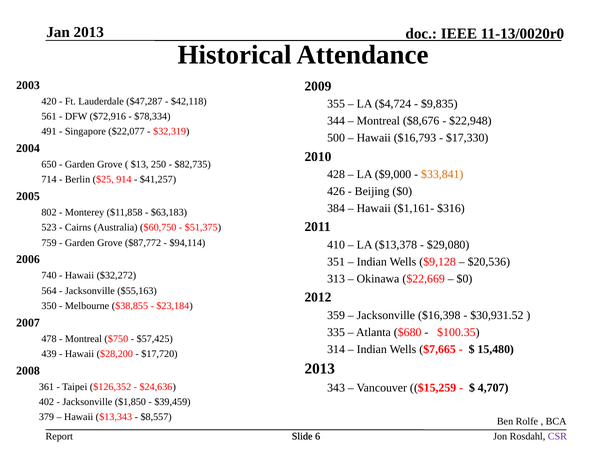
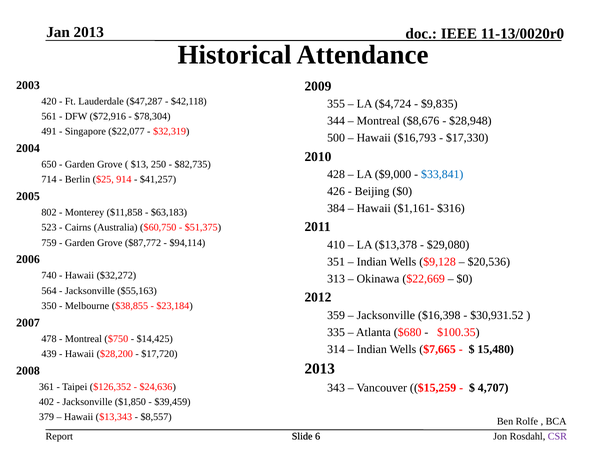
$78,334: $78,334 -> $78,304 (152, 116)
$22,948: $22,948 -> $28,948 (470, 121)
$33,841 colour: orange -> blue (442, 175)
$57,425: $57,425 -> $14,425 (155, 339)
